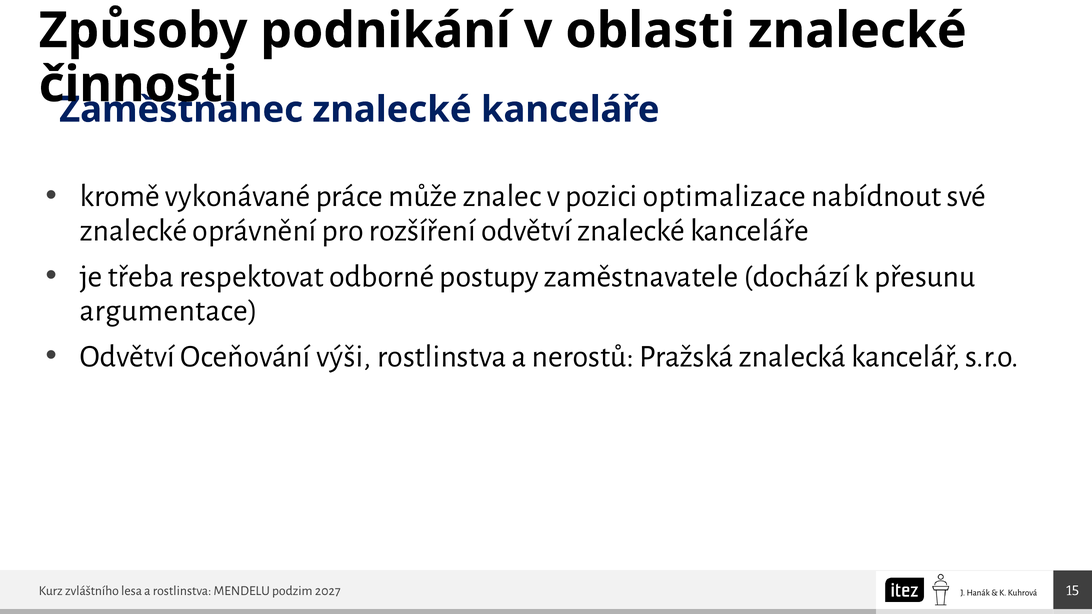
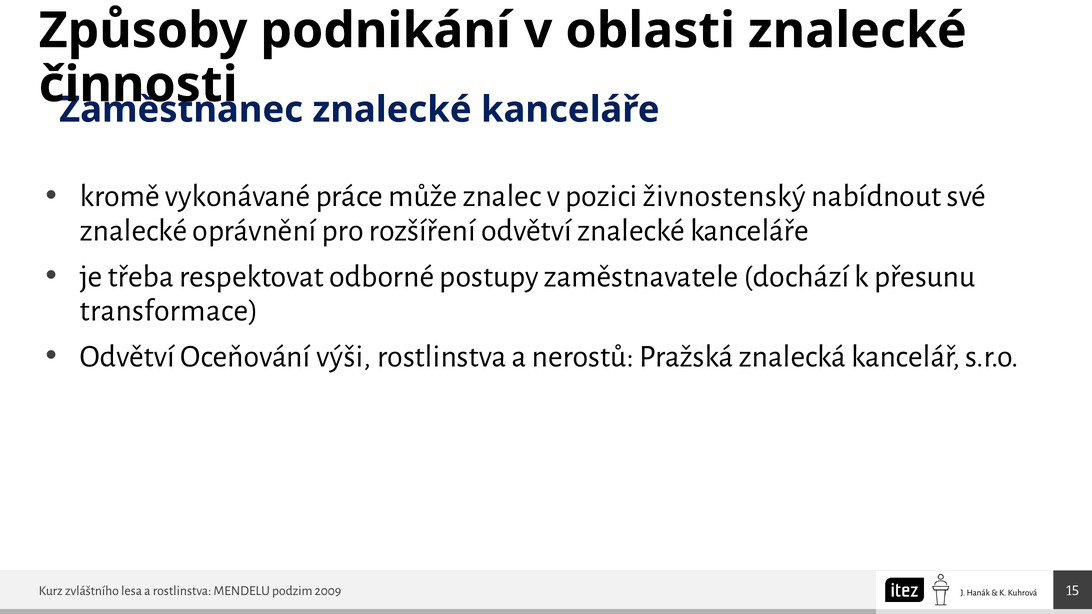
optimalizace: optimalizace -> živnostenský (724, 196)
argumentace: argumentace -> transformace (169, 311)
2027: 2027 -> 2009 (328, 591)
